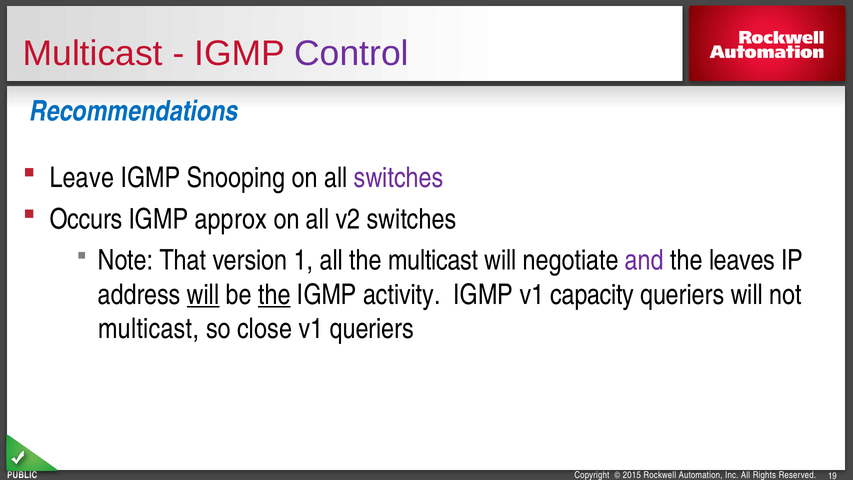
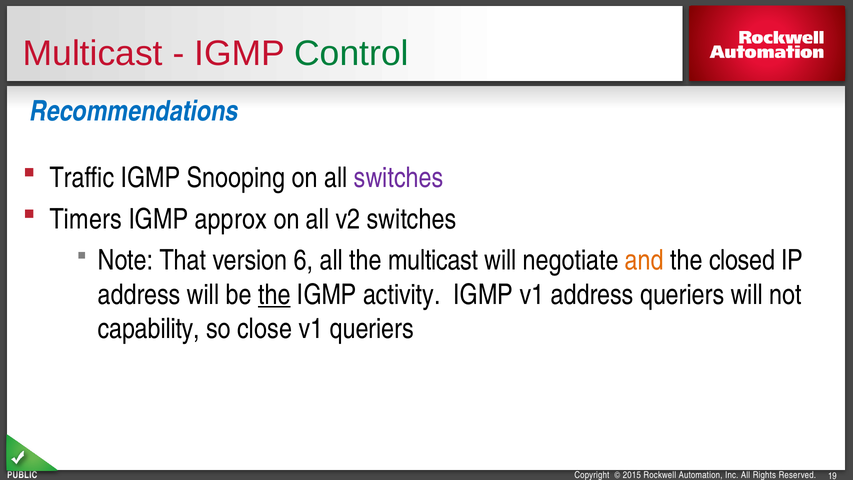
Control colour: purple -> green (352, 54)
Leave: Leave -> Traffic (82, 178)
Occurs: Occurs -> Timers (86, 219)
1: 1 -> 6 (304, 260)
and colour: purple -> orange (644, 260)
leaves: leaves -> closed (742, 260)
will underline: present -> none (203, 295)
v1 capacity: capacity -> address (592, 295)
multicast: multicast -> capability (149, 329)
